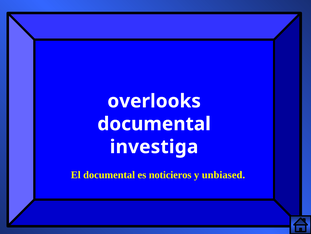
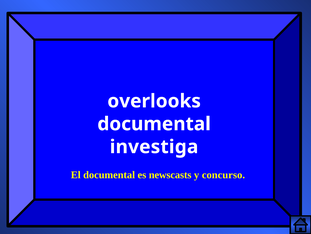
noticieros: noticieros -> newscasts (170, 174)
unbiased: unbiased -> concurso (223, 174)
